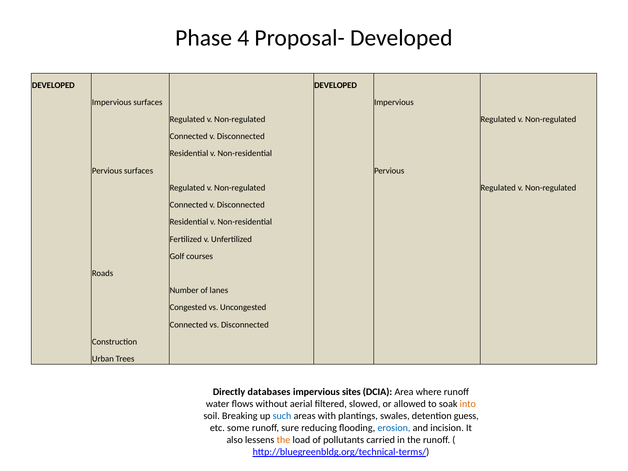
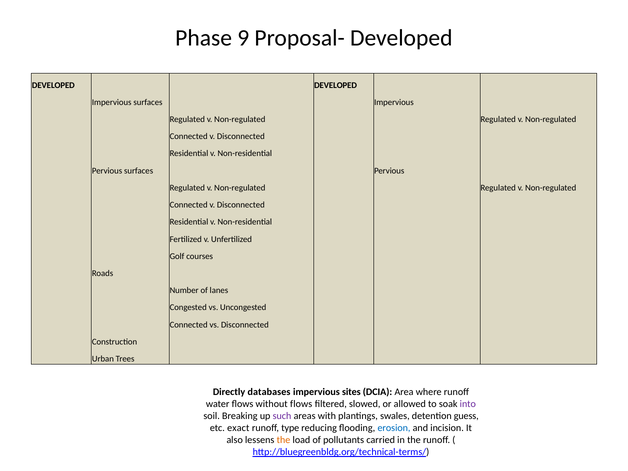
4: 4 -> 9 (243, 38)
without aerial: aerial -> flows (301, 404)
into colour: orange -> purple (468, 404)
such colour: blue -> purple (282, 416)
some: some -> exact (238, 428)
sure: sure -> type (290, 428)
